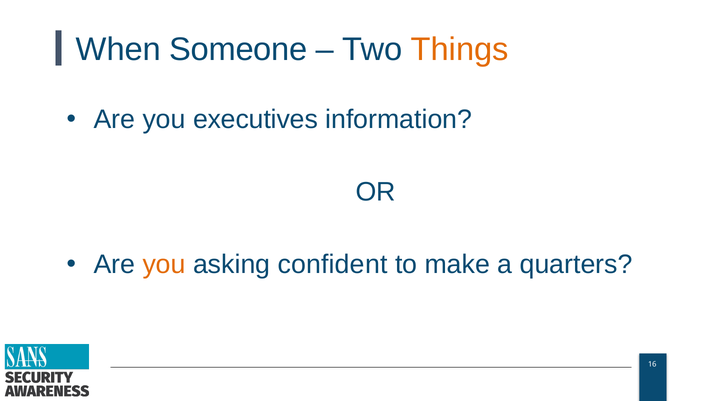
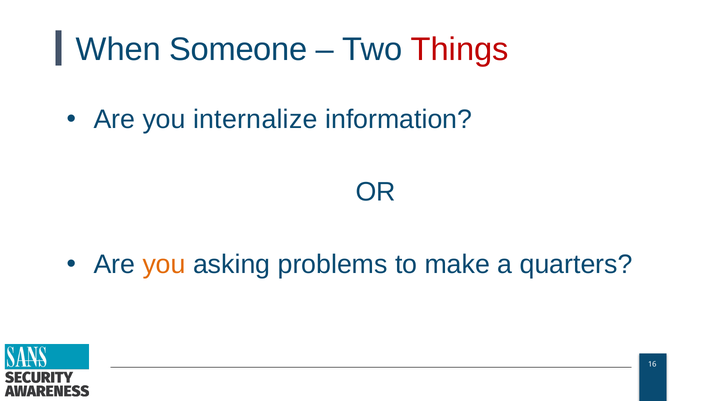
Things colour: orange -> red (460, 49)
executives: executives -> internalize (255, 119)
confident: confident -> problems (333, 265)
